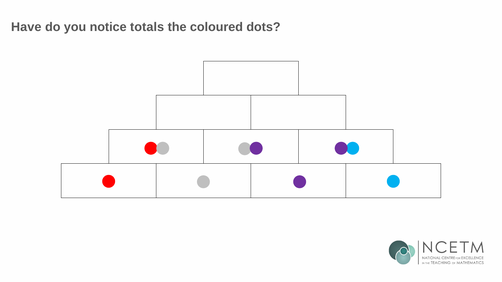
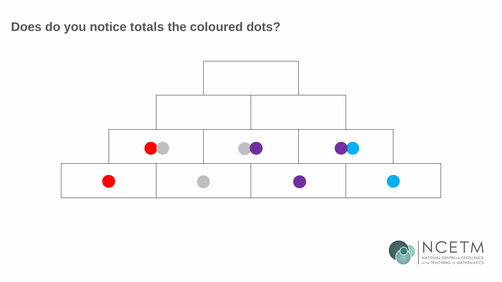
Have: Have -> Does (26, 27)
